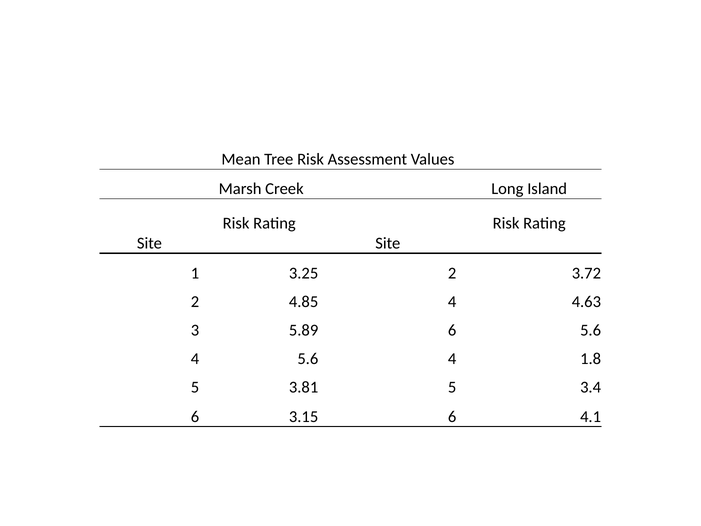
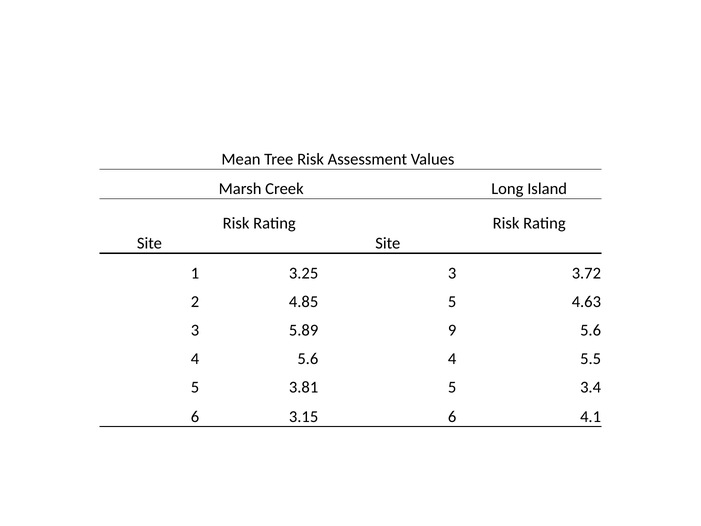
3.25 2: 2 -> 3 (452, 273)
4.85 4: 4 -> 5 (452, 301)
5.89 6: 6 -> 9 (452, 330)
1.8: 1.8 -> 5.5 (591, 358)
